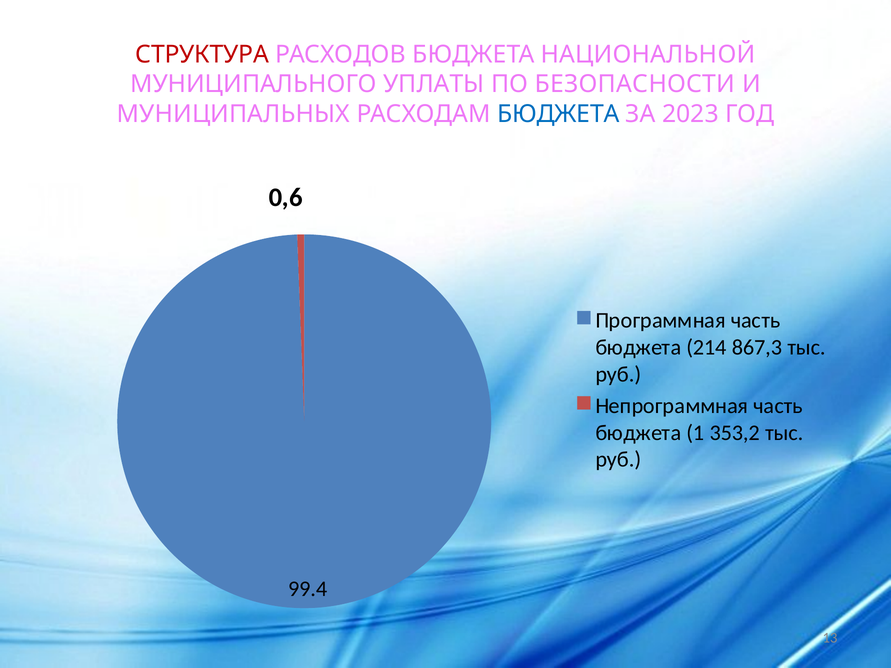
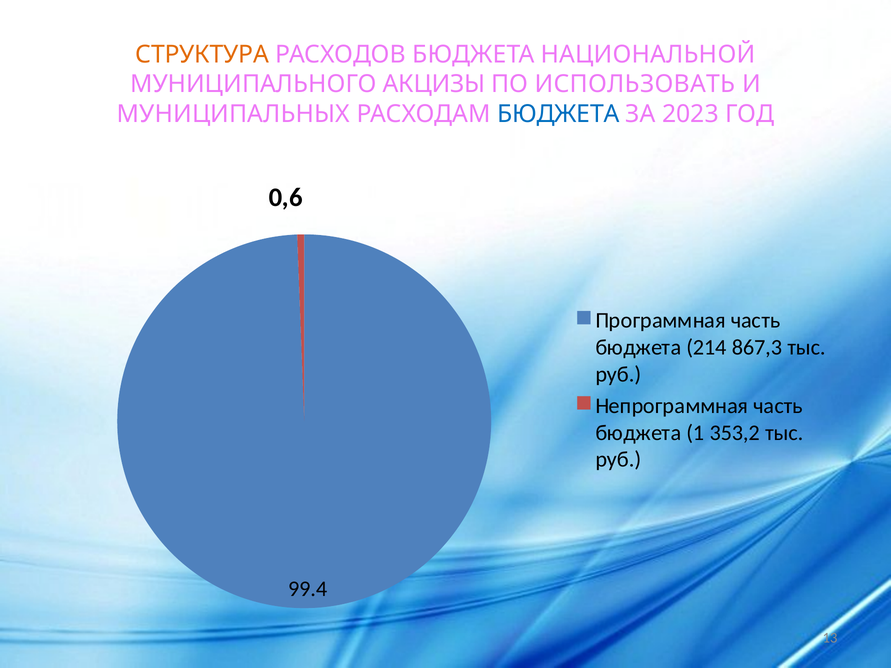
СТРУКТУРА colour: red -> orange (202, 54)
УПЛАТЫ: УПЛАТЫ -> АКЦИЗЫ (434, 84)
БЕЗОПАСНОСТИ: БЕЗОПАСНОСТИ -> ИСПОЛЬЗОВАТЬ (635, 84)
